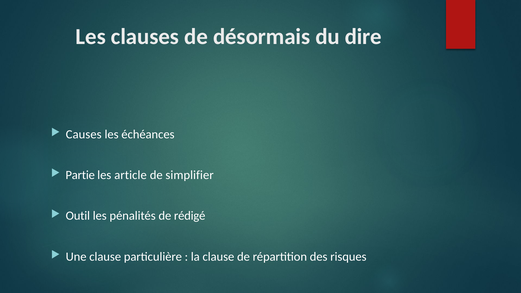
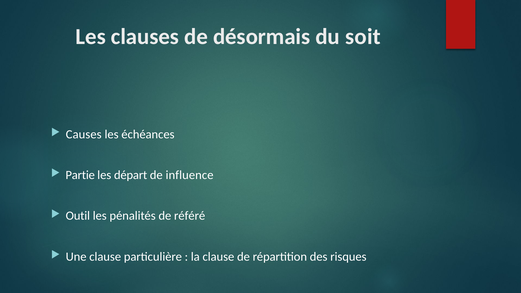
dire: dire -> soit (363, 37)
article: article -> départ (131, 175)
simplifier: simplifier -> influence (190, 175)
rédigé: rédigé -> référé (190, 216)
